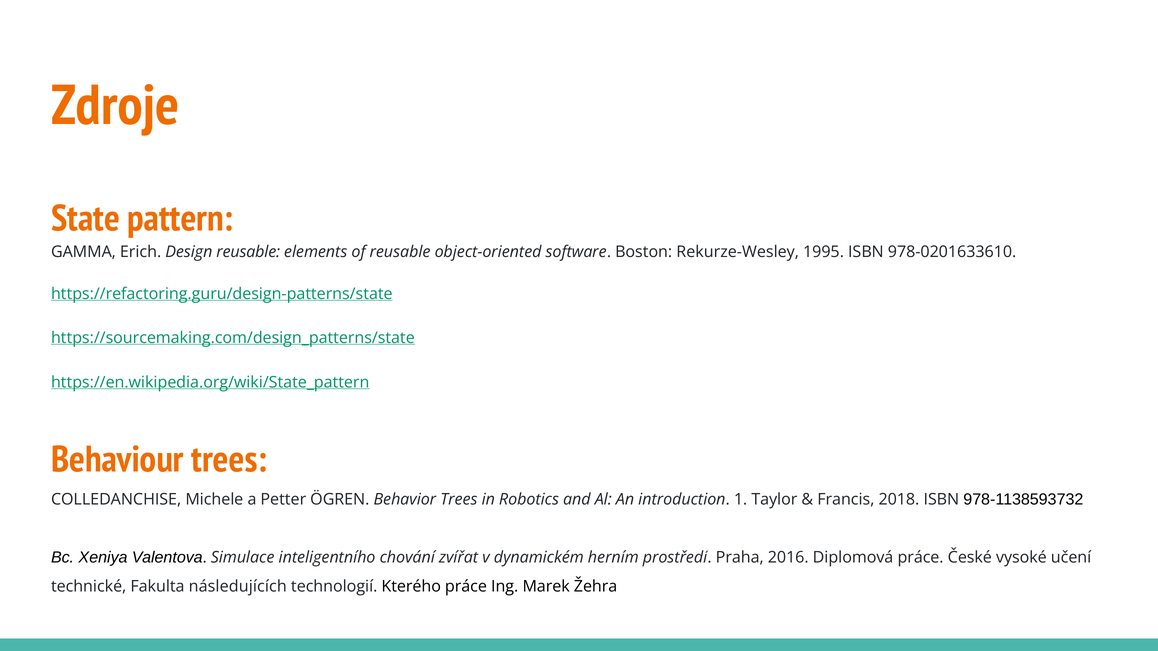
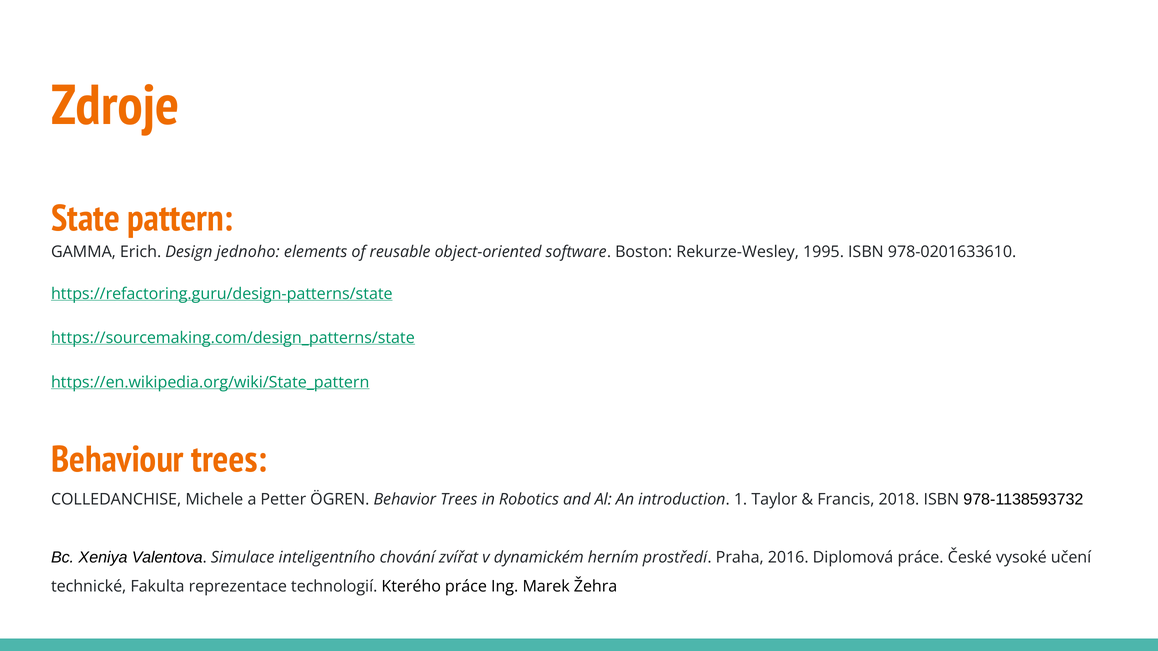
Design reusable: reusable -> jednoho (248, 252)
následujících: následujících -> reprezentace (238, 587)
